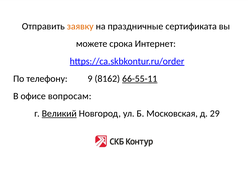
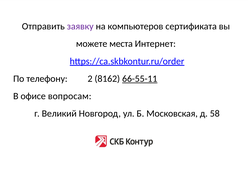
заявку colour: orange -> purple (80, 26)
праздничные: праздничные -> компьютеров (135, 26)
срока: срока -> места (121, 44)
9: 9 -> 2 (90, 79)
Великий underline: present -> none (59, 114)
29: 29 -> 58 (215, 114)
